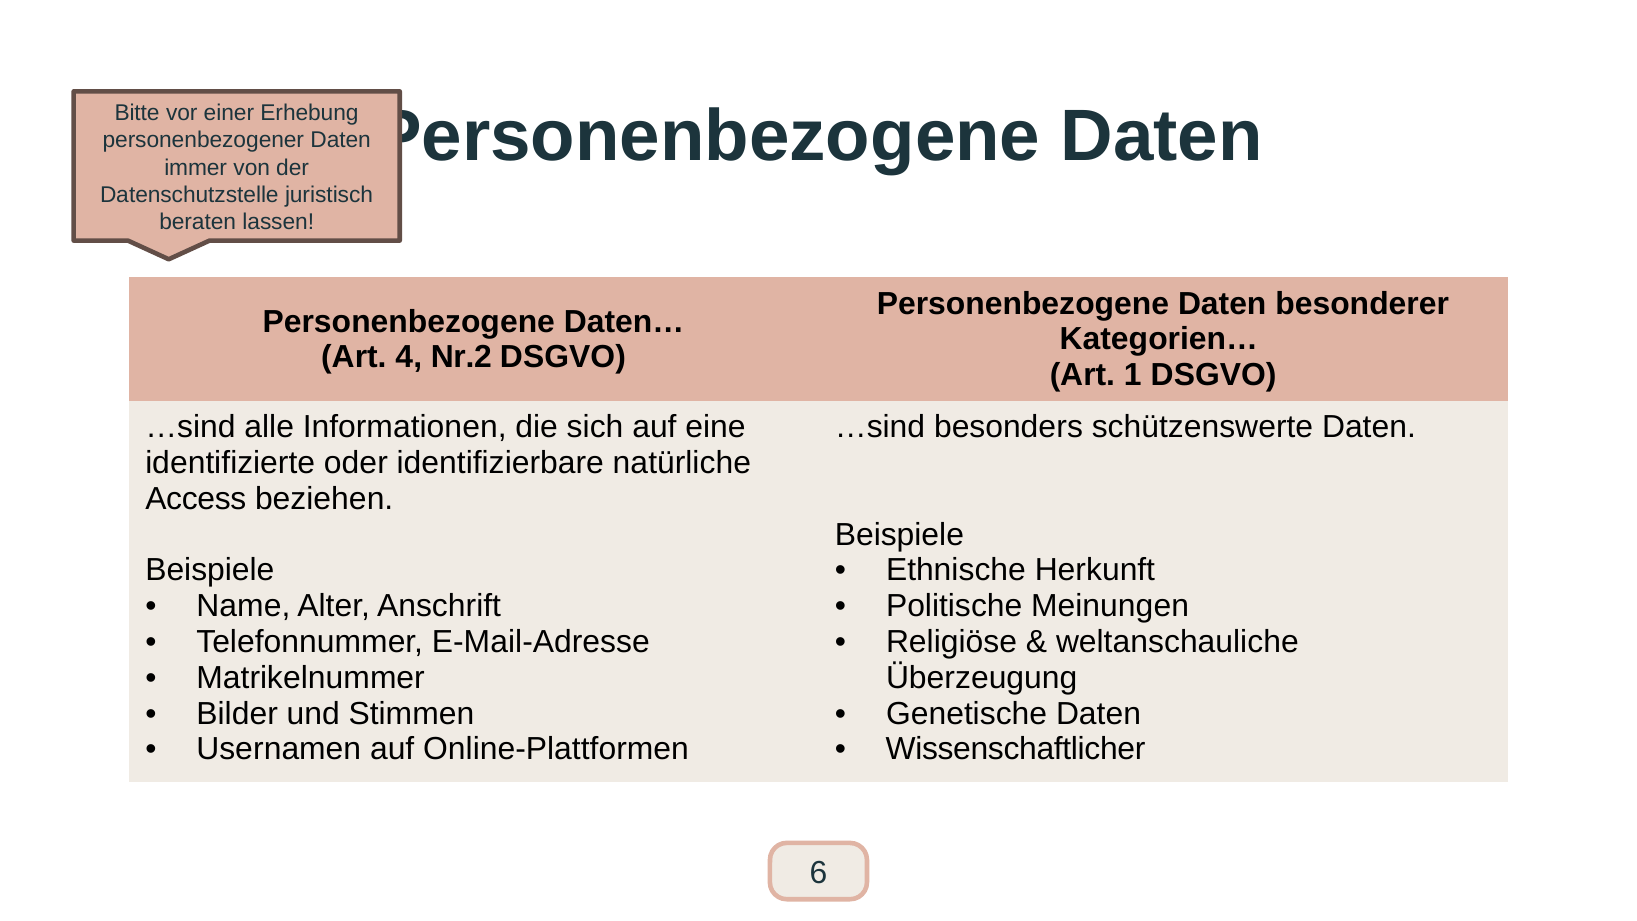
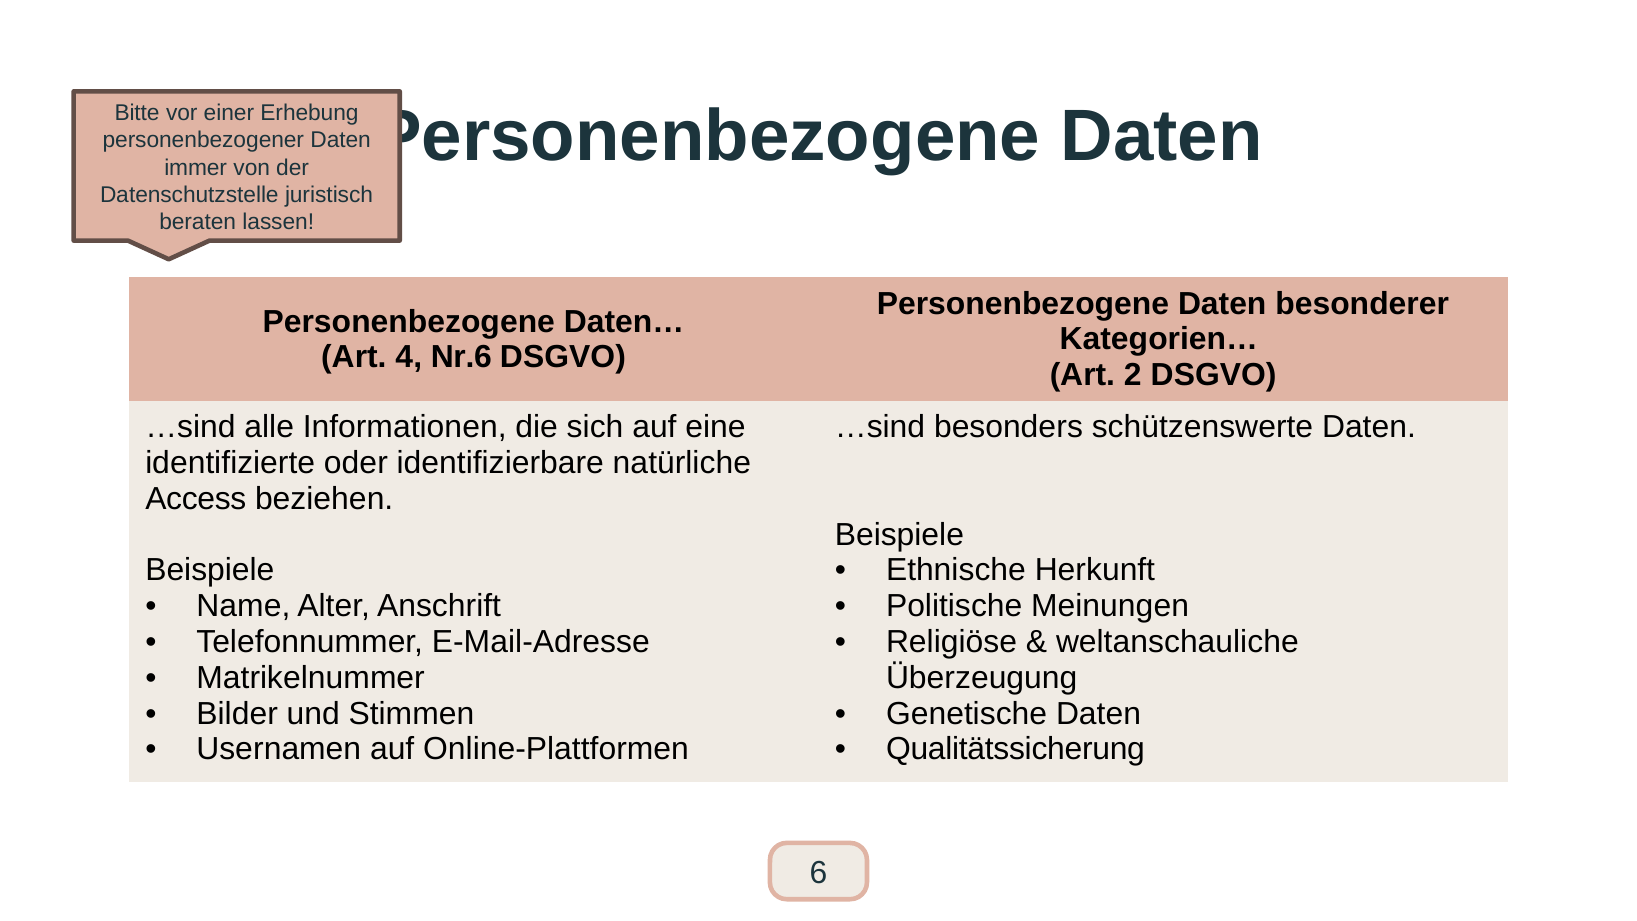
Nr.2: Nr.2 -> Nr.6 (461, 357)
1: 1 -> 2 (1133, 375)
Wissenschaftlicher: Wissenschaftlicher -> Qualitätssicherung (1015, 749)
